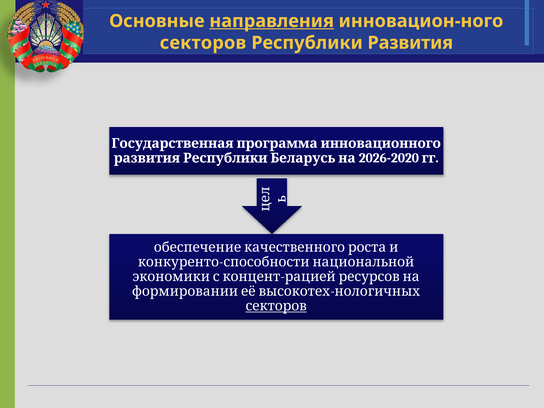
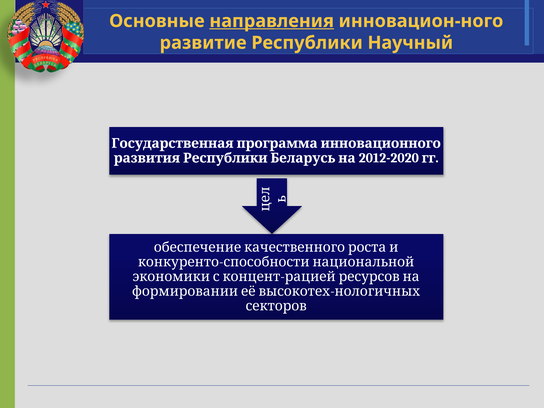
секторов: секторов -> развитие (203, 43)
Развития: Развития -> Научный (410, 43)
2026-2020: 2026-2020 -> 2012-2020 (389, 158)
секторов underline: present -> none (276, 306)
